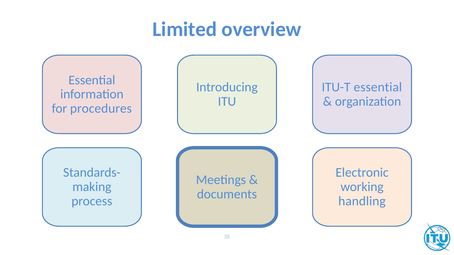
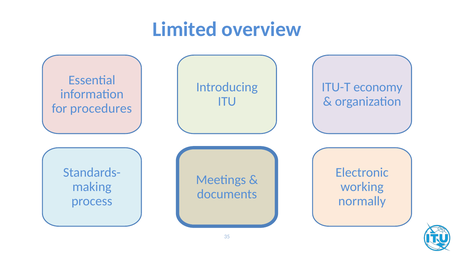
ITU-T essential: essential -> economy (378, 87)
handling: handling -> normally (362, 201)
